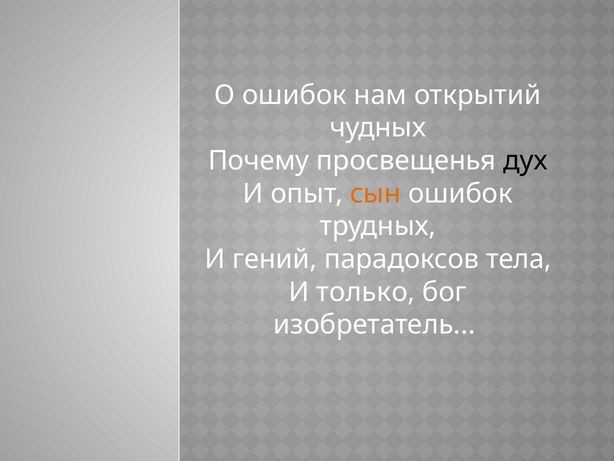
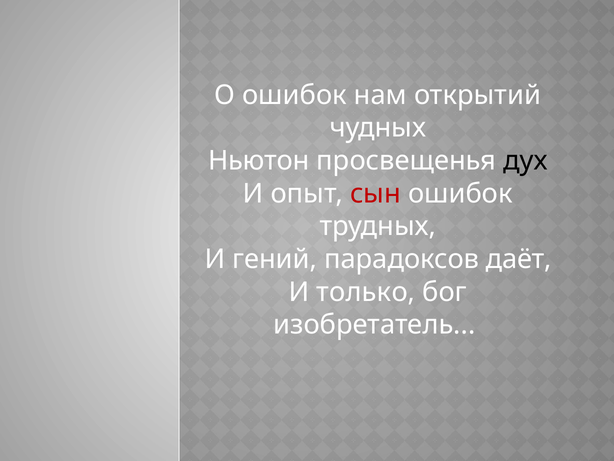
Почему: Почему -> Ньютон (259, 161)
сын colour: orange -> red (375, 193)
тела: тела -> даёт (519, 259)
